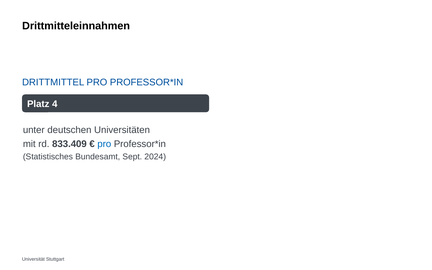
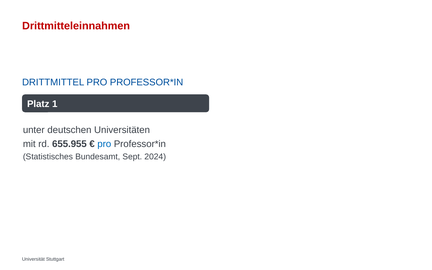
Drittmitteleinnahmen colour: black -> red (76, 26)
4: 4 -> 1 (55, 104)
833.409: 833.409 -> 655.955 (69, 144)
